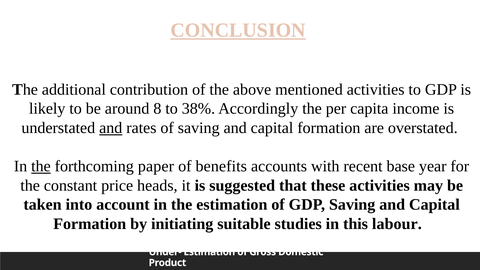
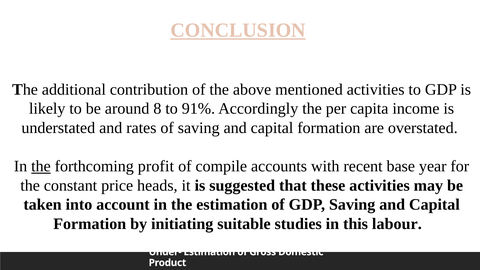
38%: 38% -> 91% (198, 109)
and underline: present -> none (111, 128)
paper: paper -> profit (156, 166)
benefits: benefits -> compile (221, 166)
